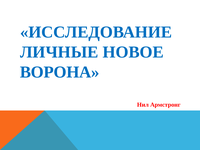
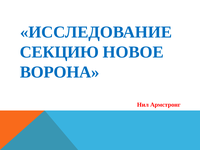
ЛИЧНЫЕ: ЛИЧНЫЕ -> СЕКЦИЮ (59, 52)
